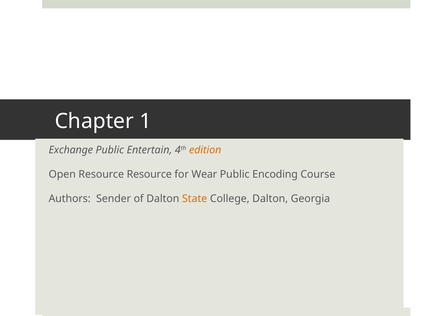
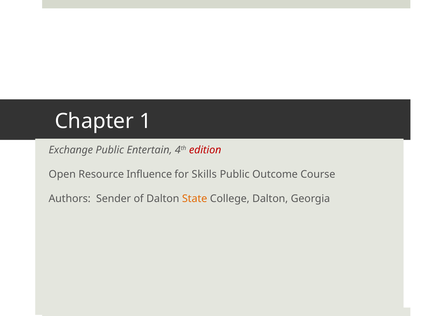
edition colour: orange -> red (205, 150)
Resource Resource: Resource -> Influence (149, 174)
Wear: Wear -> Skills (204, 174)
Encoding: Encoding -> Outcome (275, 174)
